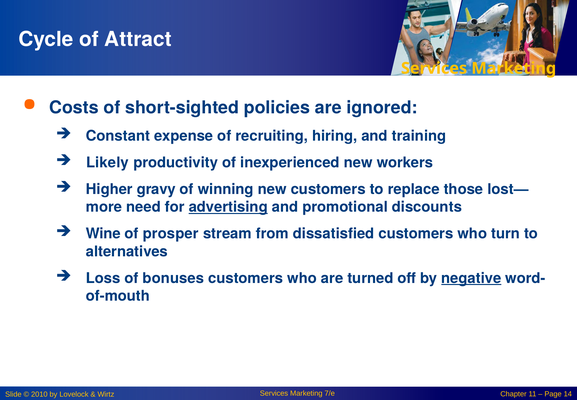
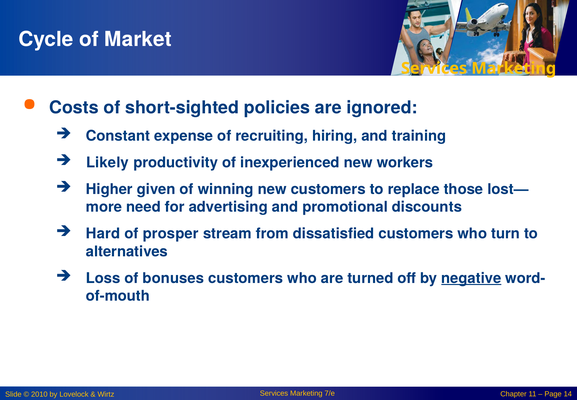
Attract: Attract -> Market (138, 39)
gravy: gravy -> given (156, 189)
advertising underline: present -> none (228, 207)
Wine: Wine -> Hard (103, 234)
